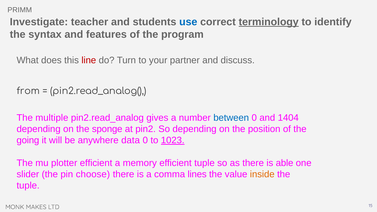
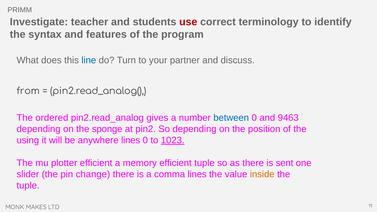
use colour: blue -> red (188, 22)
terminology underline: present -> none (269, 22)
line colour: red -> blue (89, 60)
multiple: multiple -> ordered (52, 118)
1404: 1404 -> 9463 (288, 118)
going: going -> using (28, 140)
anywhere data: data -> lines (131, 140)
able: able -> sent (285, 163)
choose: choose -> change (93, 174)
